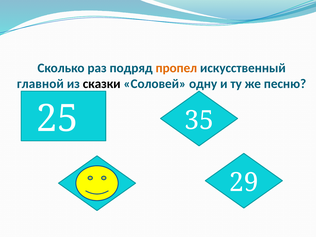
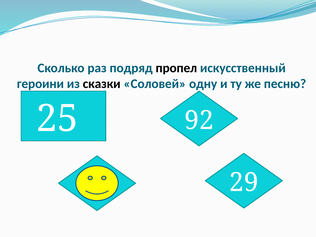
пропел colour: orange -> black (176, 68)
главной: главной -> героини (40, 84)
35: 35 -> 92 (199, 120)
